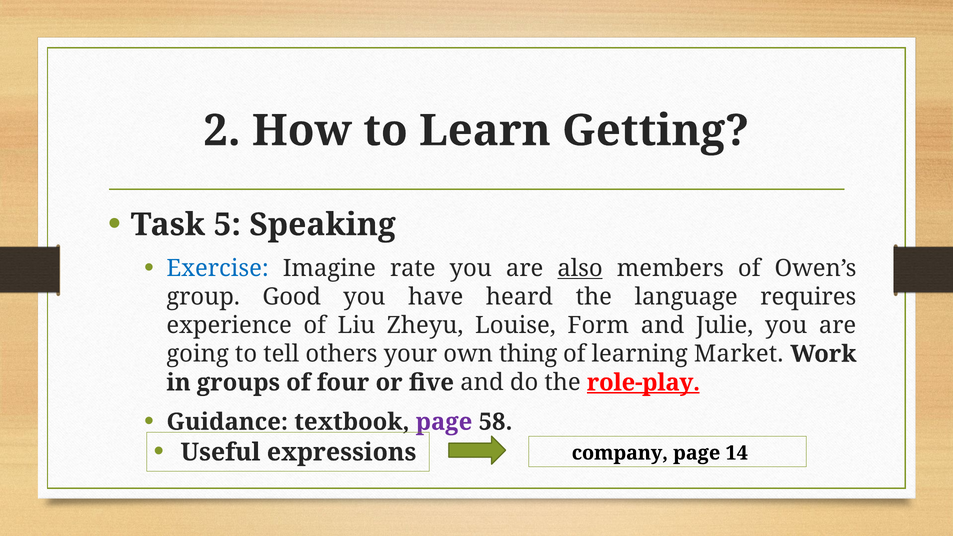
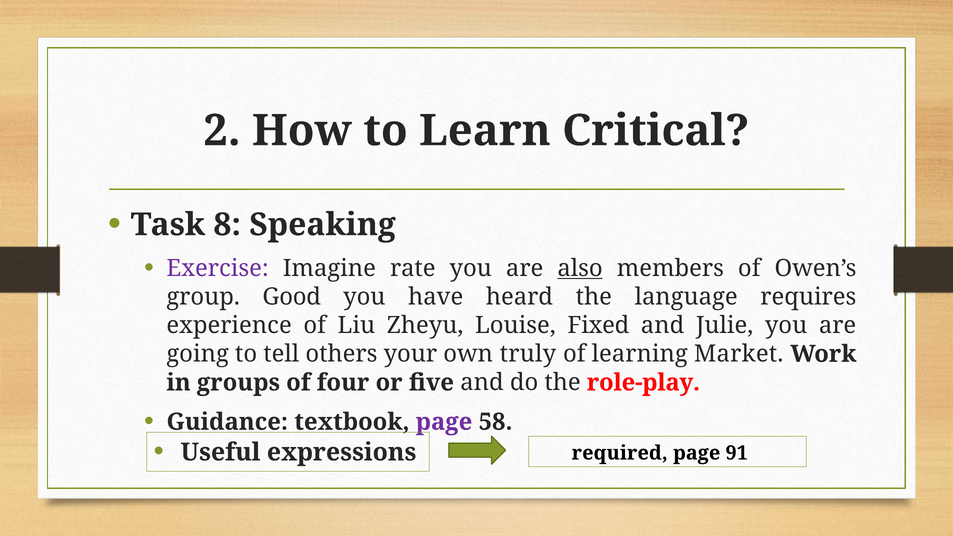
Getting: Getting -> Critical (656, 131)
5: 5 -> 8 (227, 225)
Exercise colour: blue -> purple (218, 268)
Form: Form -> Fixed (598, 325)
thing: thing -> truly (528, 354)
role-play underline: present -> none (643, 383)
company: company -> required (620, 453)
14: 14 -> 91 (737, 453)
